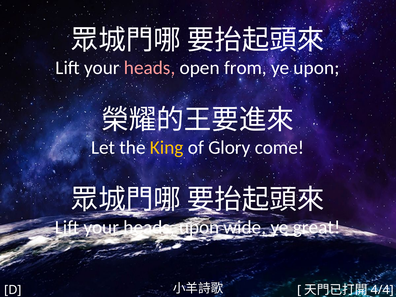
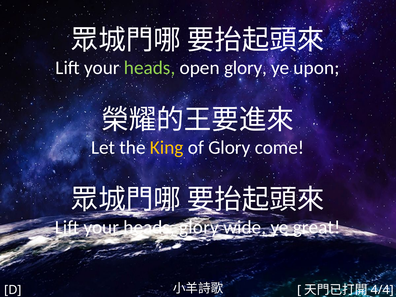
heads colour: pink -> light green (150, 68)
open from: from -> glory (245, 68)
heads upon: upon -> glory (199, 227)
